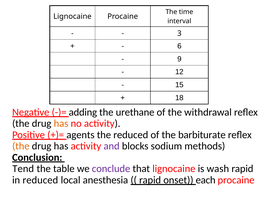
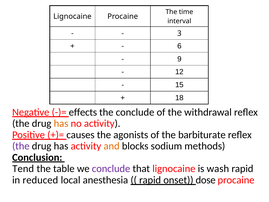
adding: adding -> effects (83, 112)
the urethane: urethane -> conclude (135, 112)
agents: agents -> causes (80, 135)
the reduced: reduced -> agonists (131, 135)
the colour: orange -> purple (21, 146)
and colour: purple -> orange (112, 146)
each: each -> dose (206, 180)
